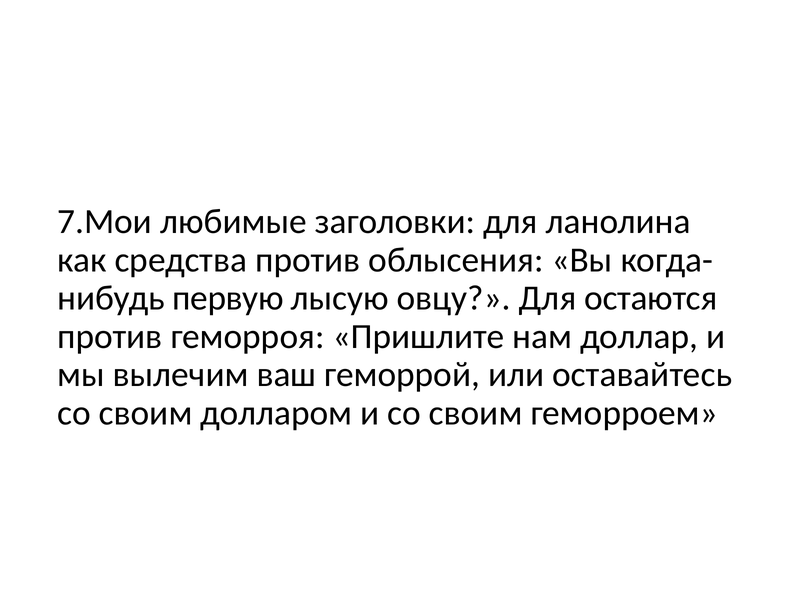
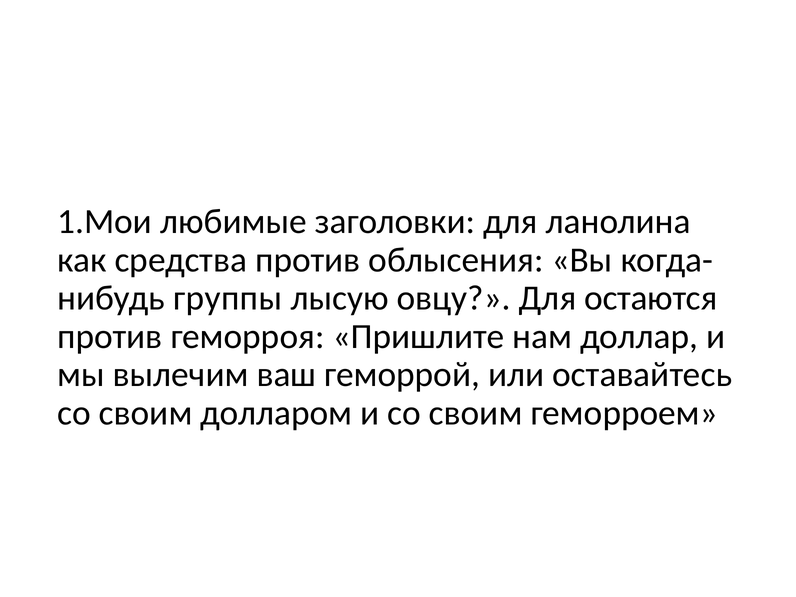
7.Мои: 7.Мои -> 1.Мои (105, 222)
первую: первую -> группы (228, 298)
